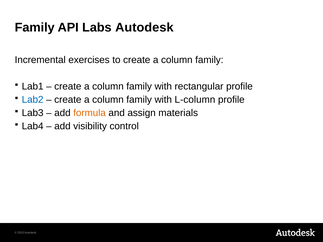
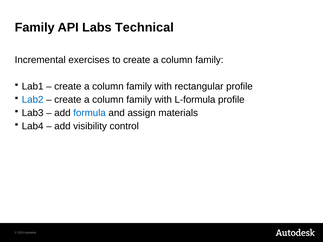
Labs Autodesk: Autodesk -> Technical (144, 28)
L-column: L-column -> L-formula (195, 100)
formula colour: orange -> blue (90, 113)
